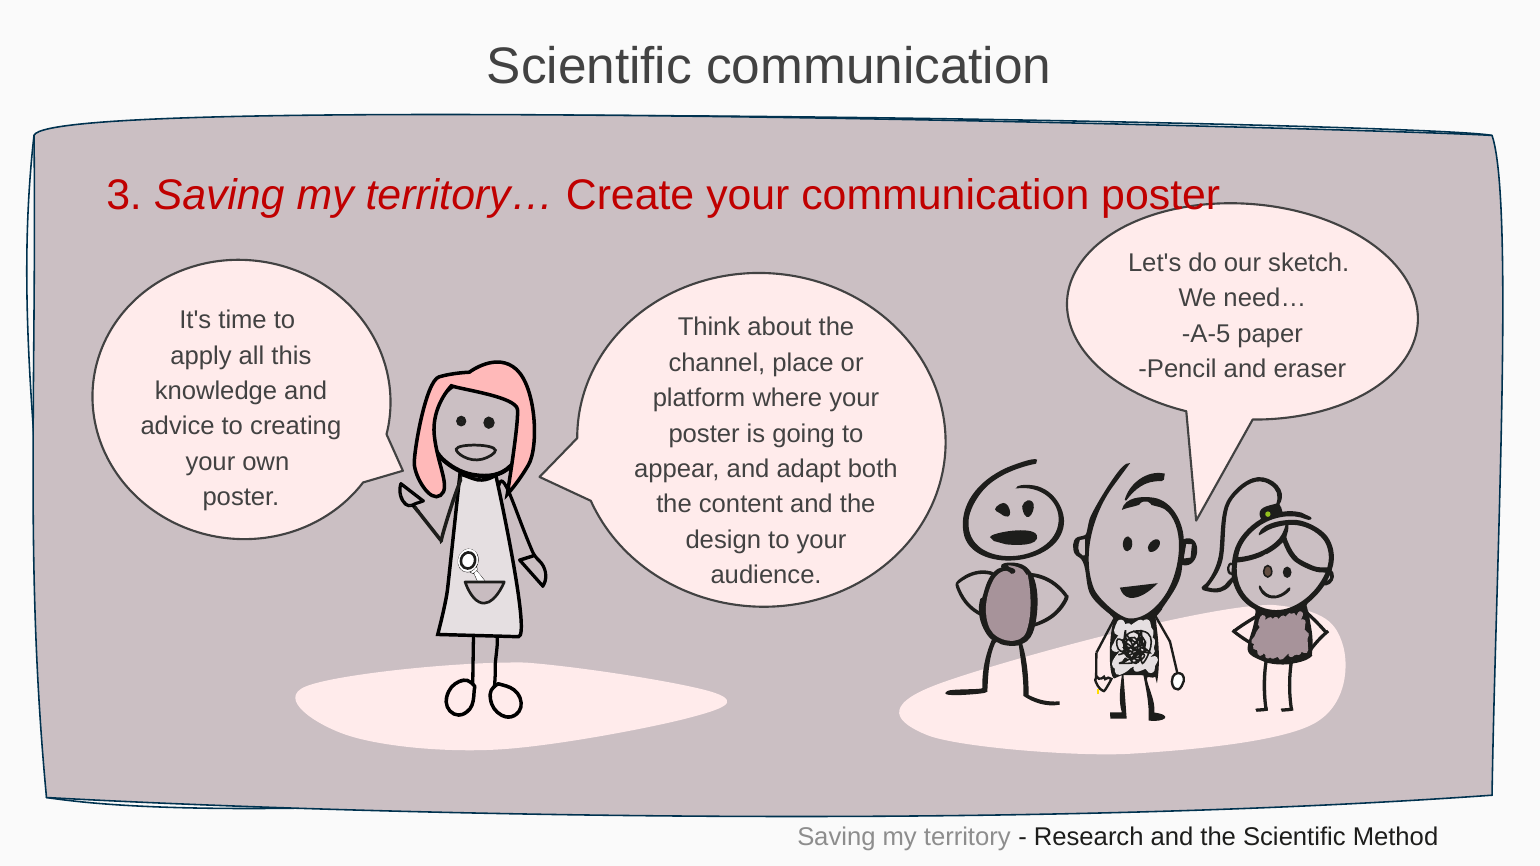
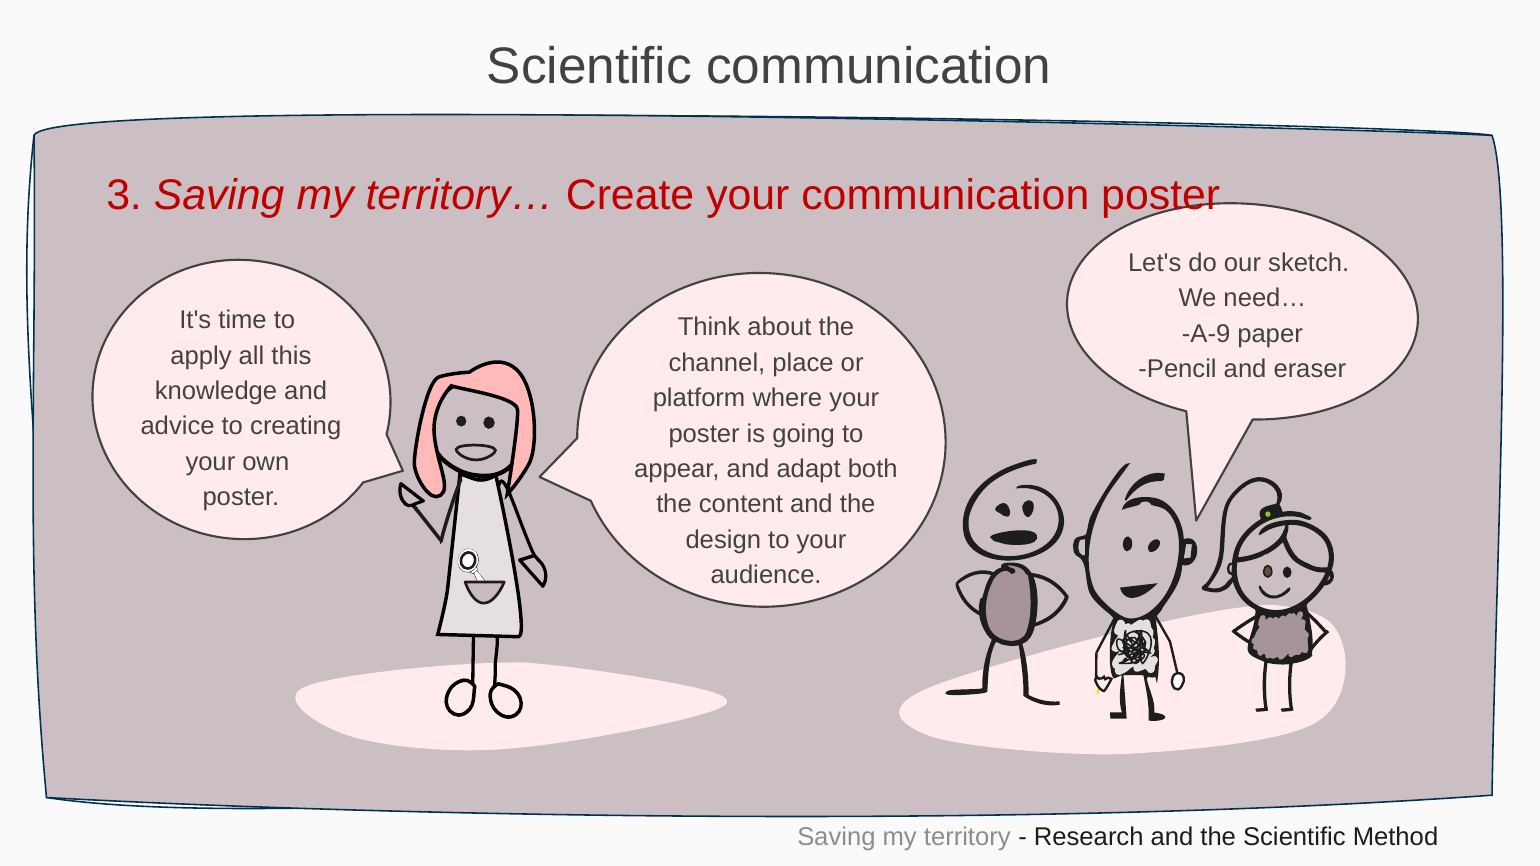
A-5: A-5 -> A-9 (1206, 334)
